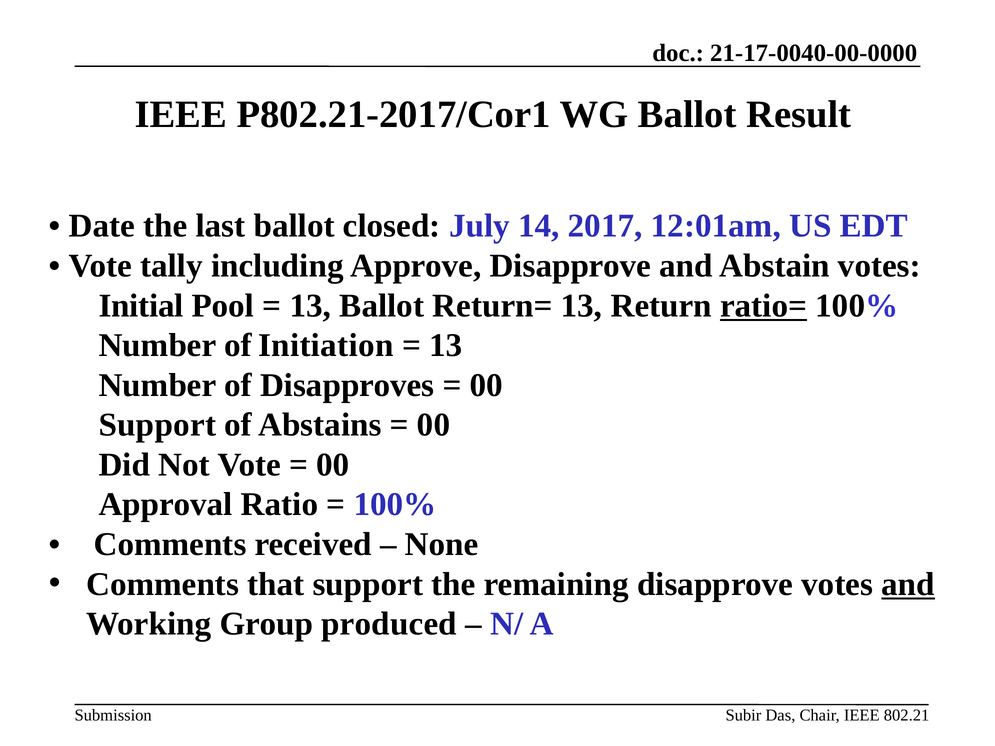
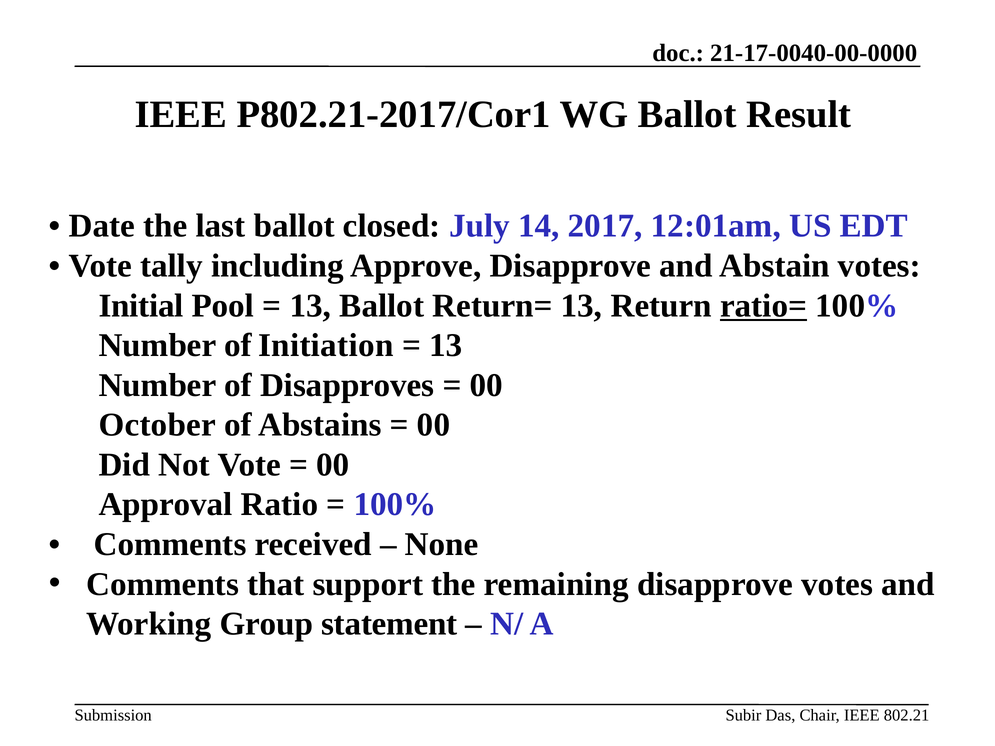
Support: Support -> October (157, 425)
and underline: present -> none (908, 584)
produced: produced -> statement (389, 624)
